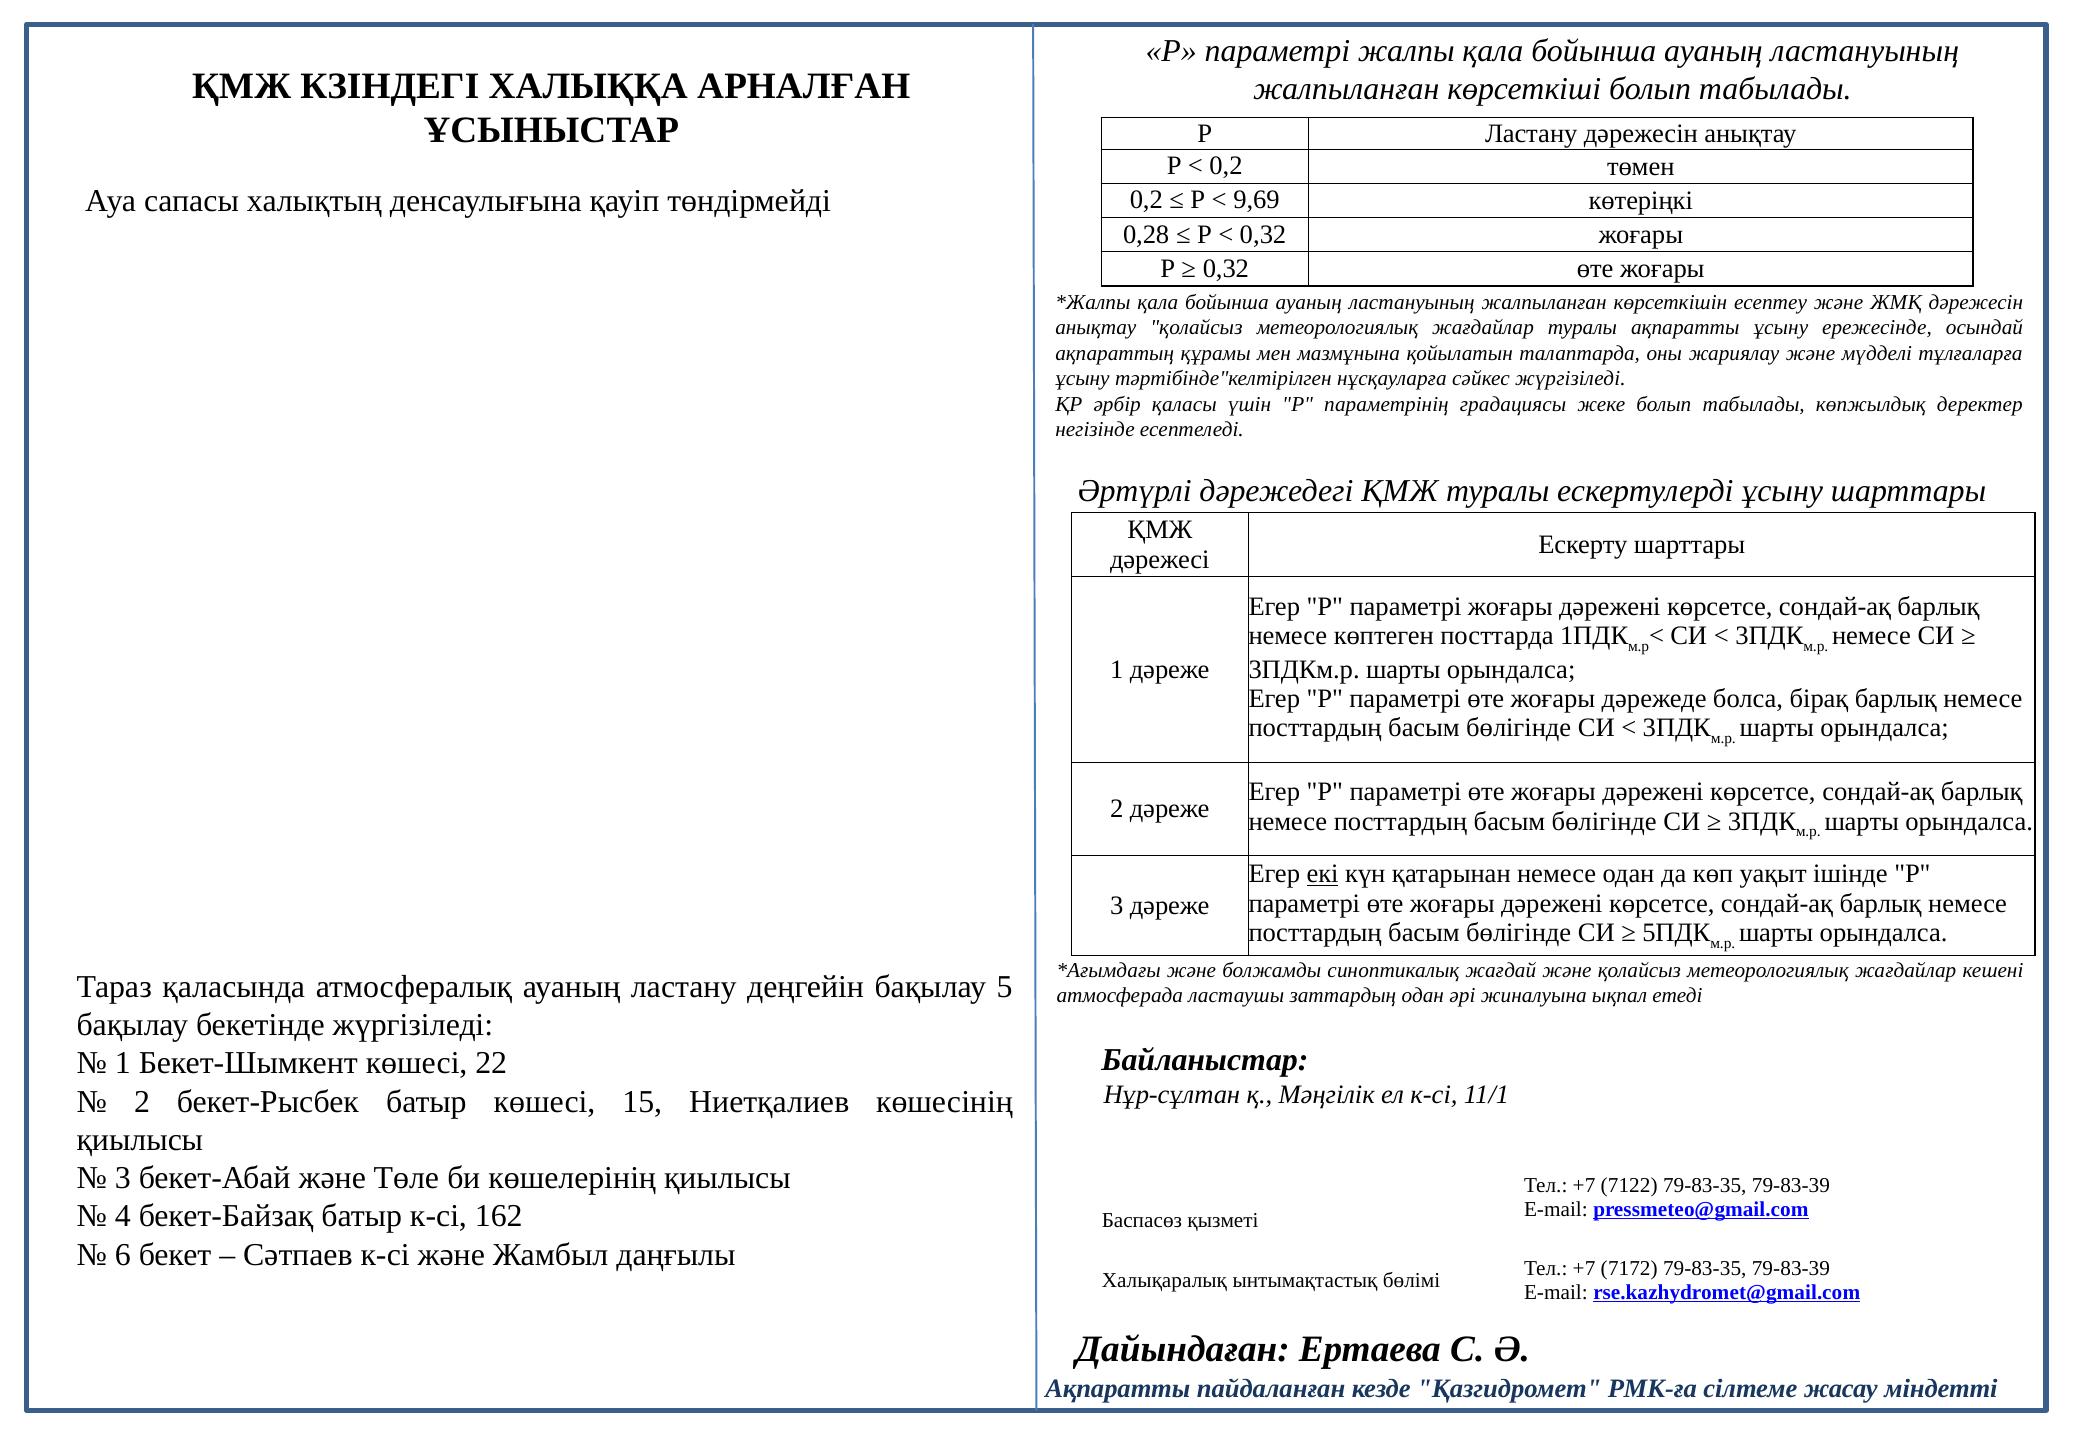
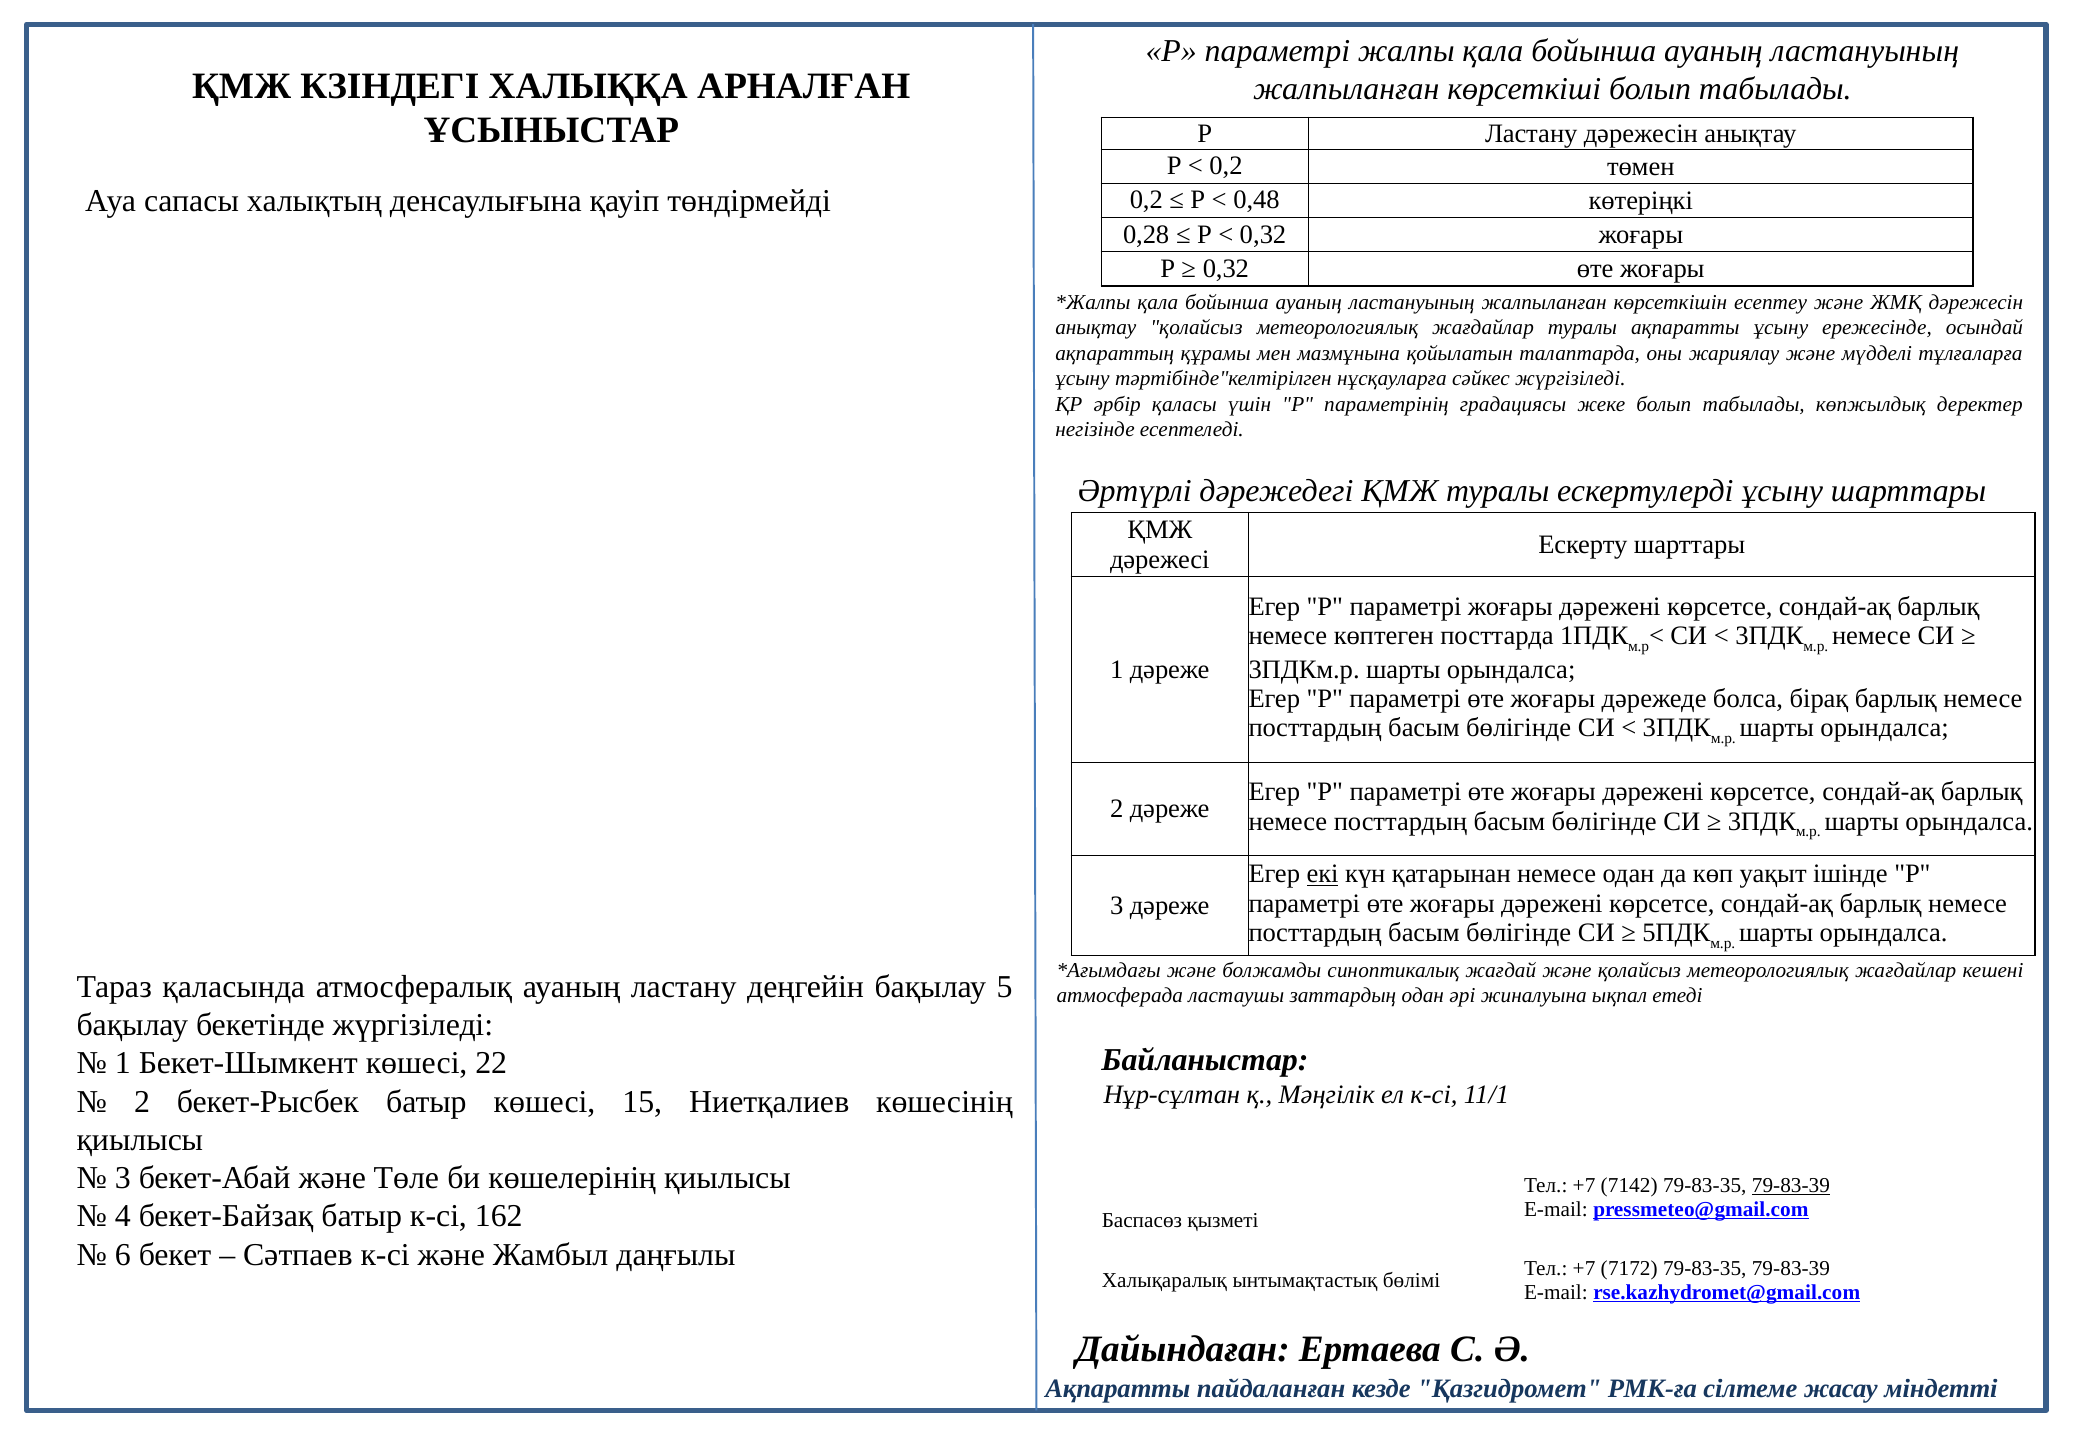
9,69: 9,69 -> 0,48 (1257, 200)
7122: 7122 -> 7142 (1629, 1186)
79-83-39 underline: none -> present (1791, 1186)
